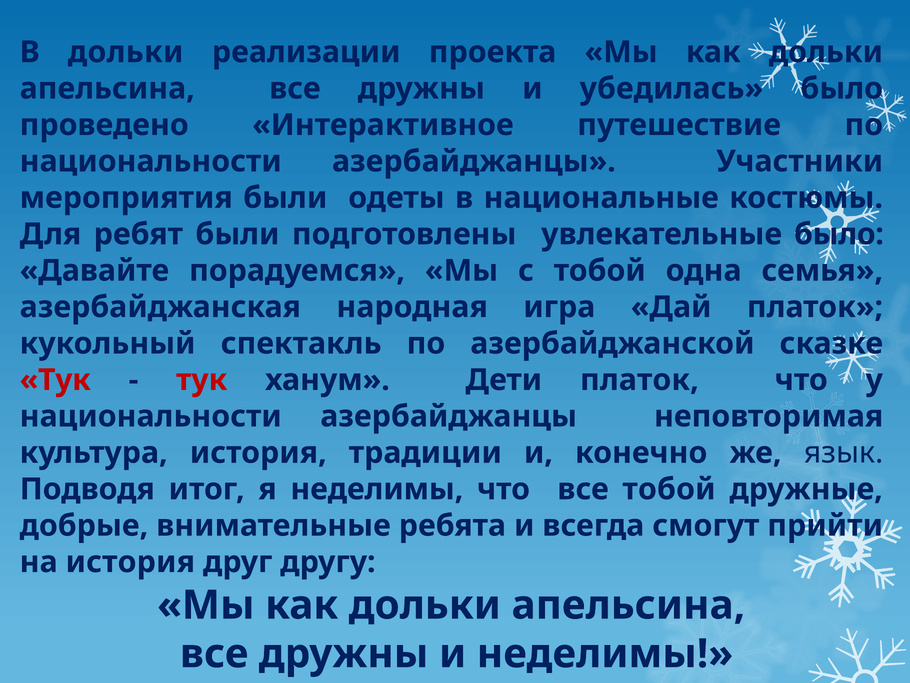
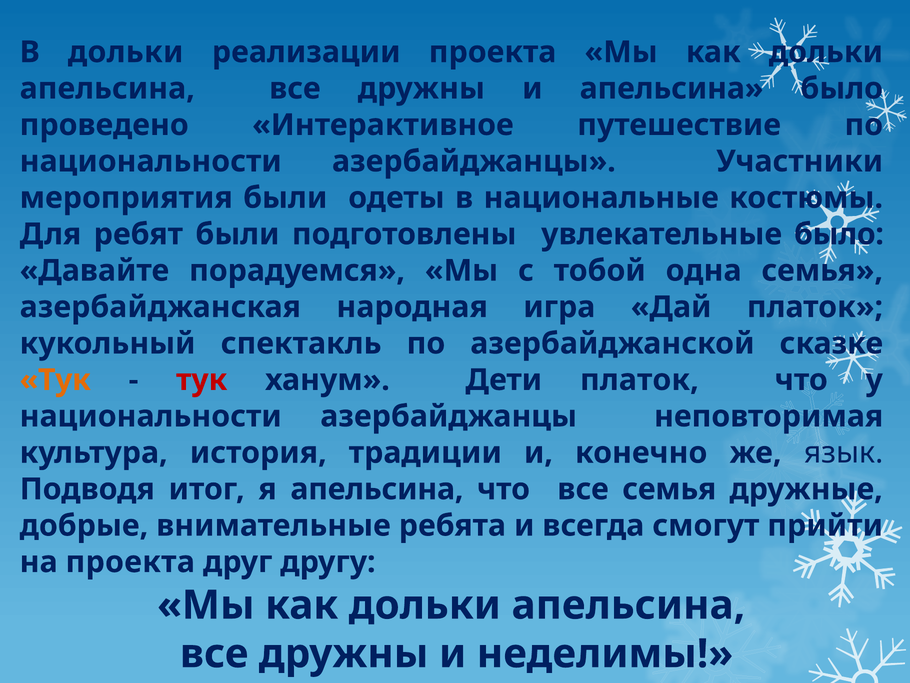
и убедилась: убедилась -> апельсина (672, 88)
Тук colour: red -> orange (55, 380)
я неделимы: неделимы -> апельсина (377, 489)
все тобой: тобой -> семья (669, 489)
на история: история -> проекта (130, 562)
